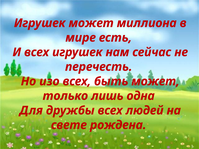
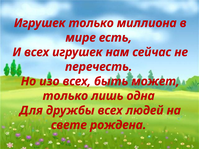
Игрушек может: может -> только (91, 23)
